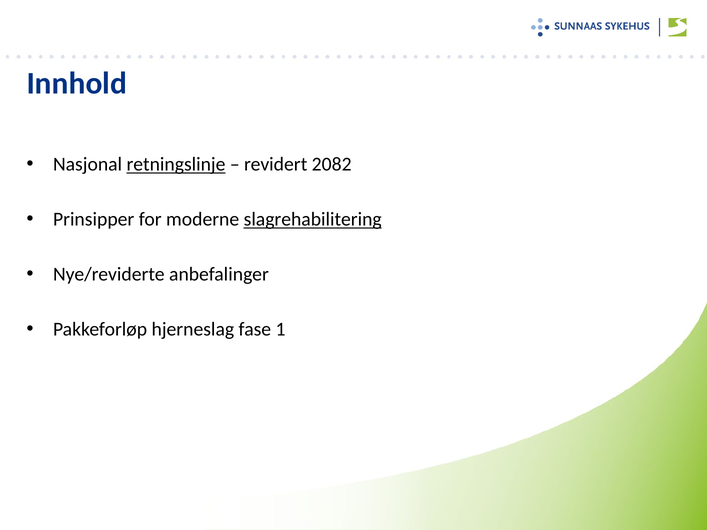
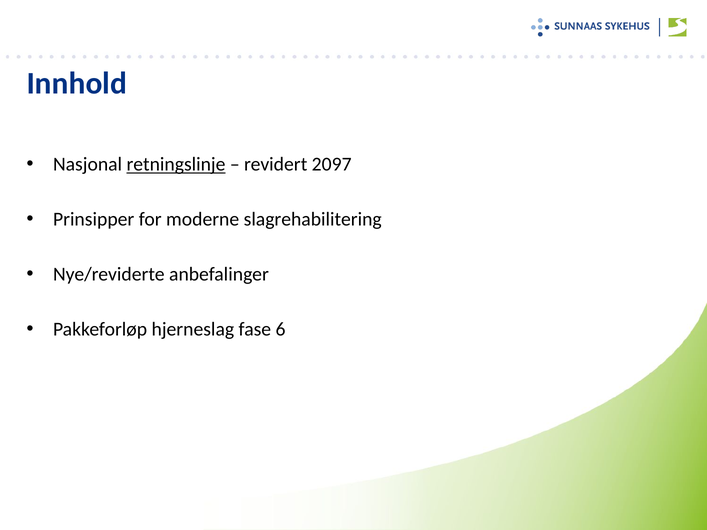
2082: 2082 -> 2097 (332, 165)
slagrehabilitering underline: present -> none (313, 220)
1: 1 -> 6 (281, 330)
